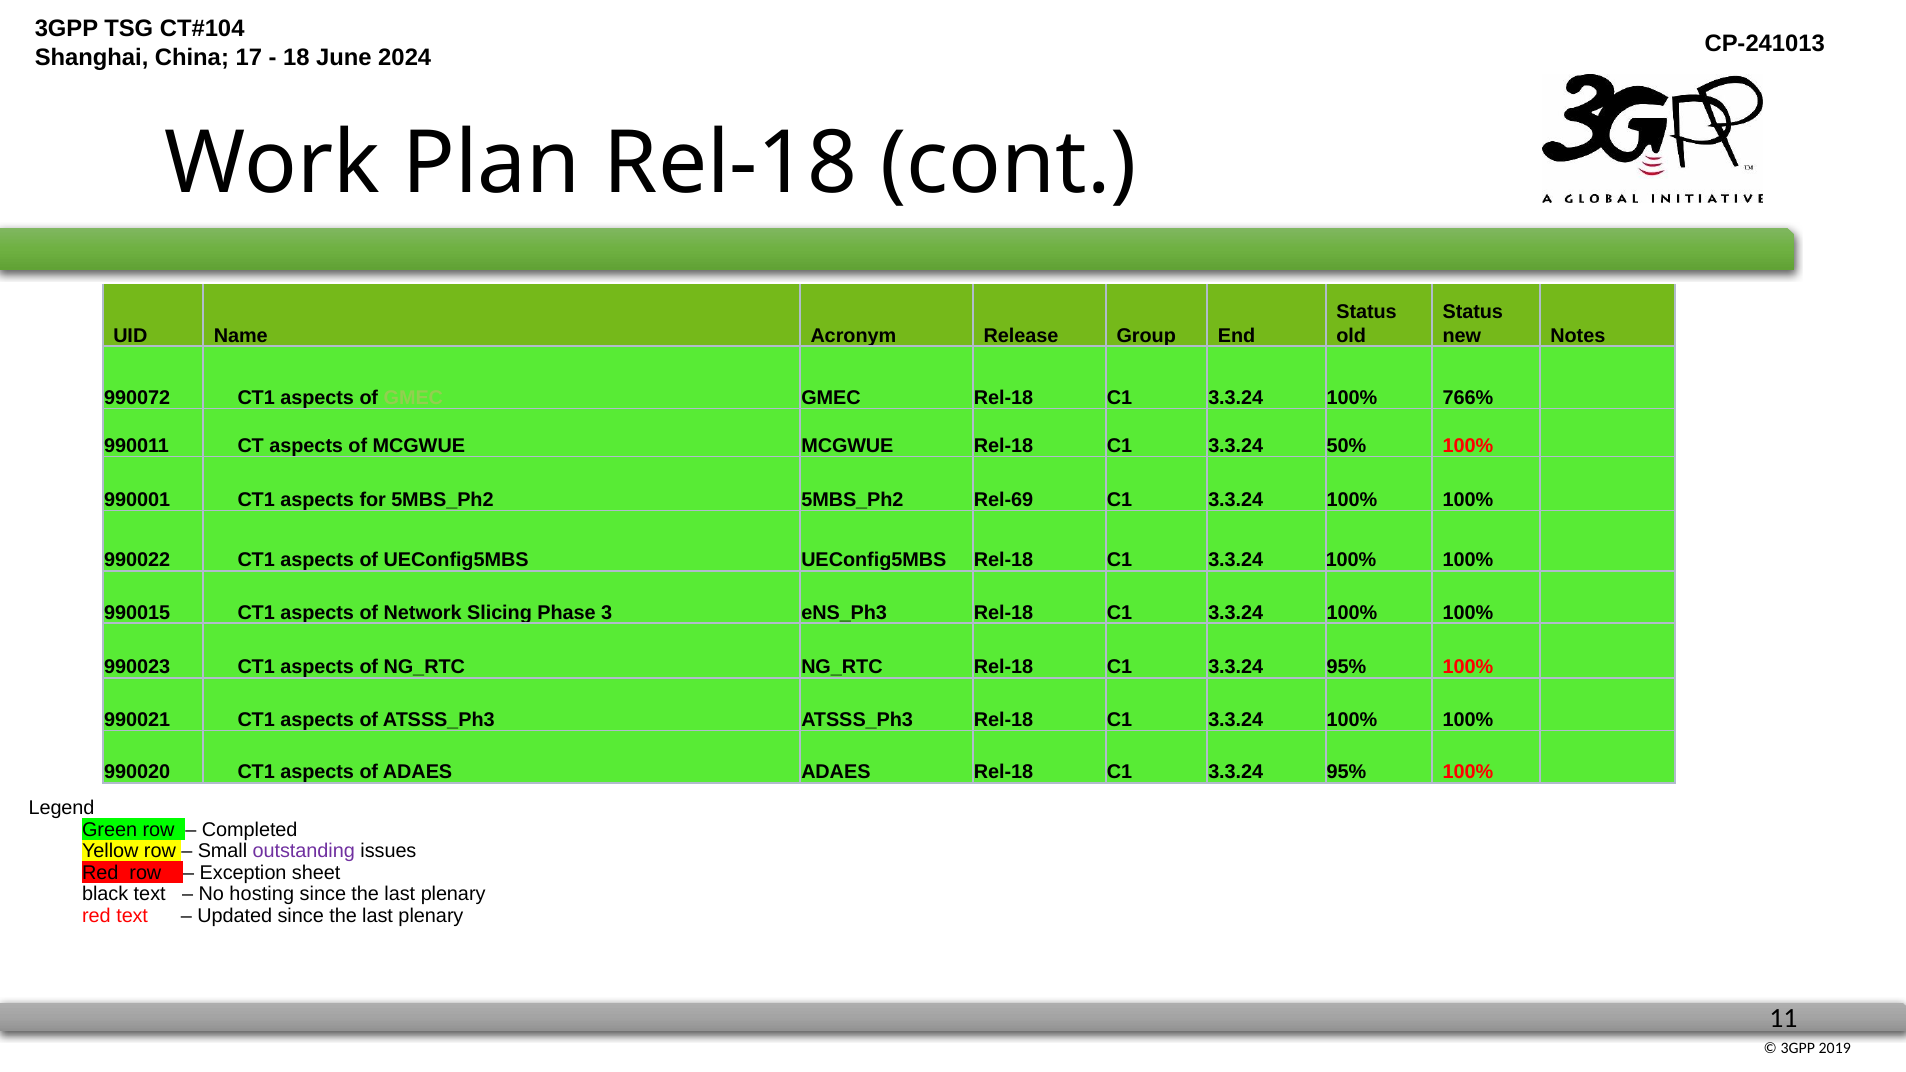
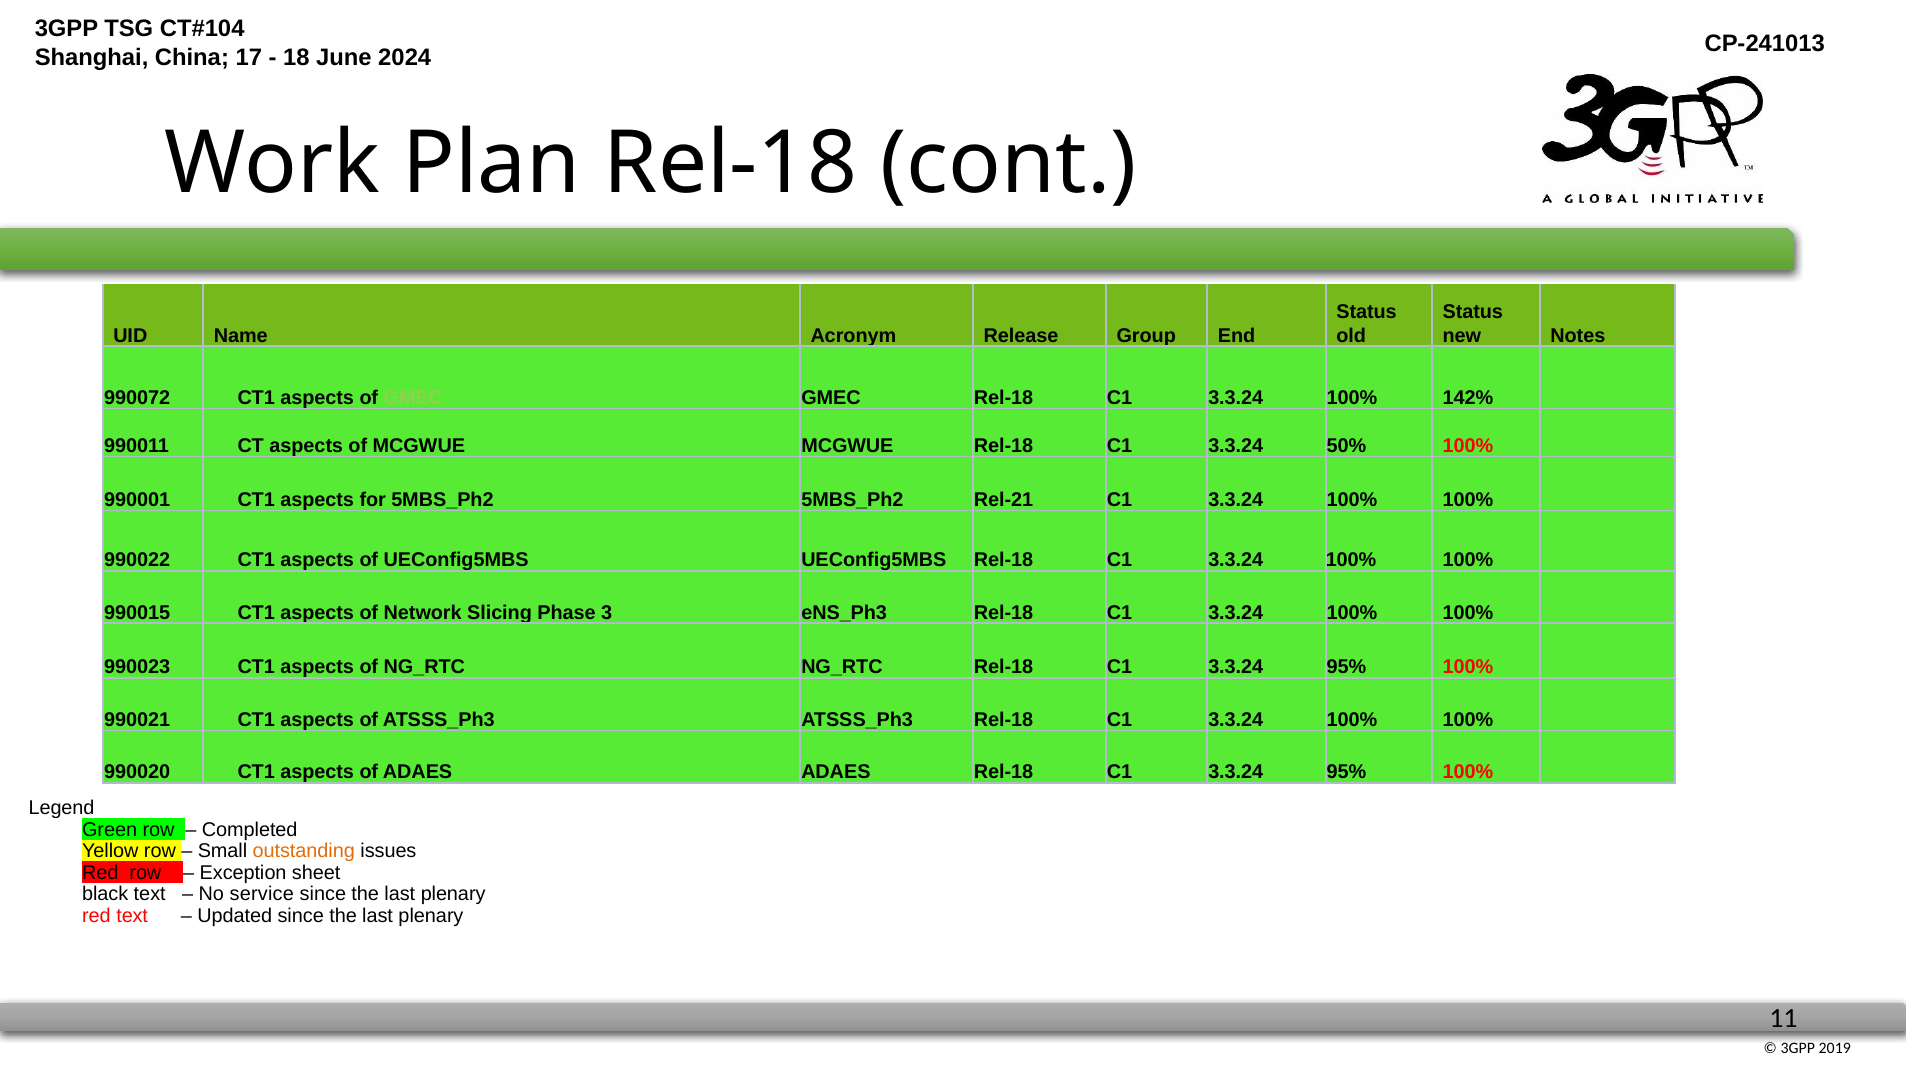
766%: 766% -> 142% (1468, 398)
Rel-69: Rel-69 -> Rel-21 (1004, 500)
outstanding colour: purple -> orange (304, 851)
hosting: hosting -> service (262, 894)
